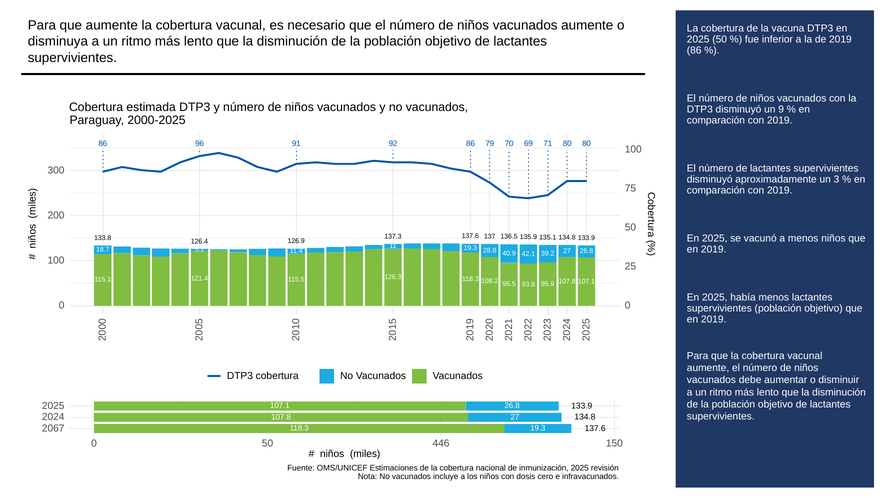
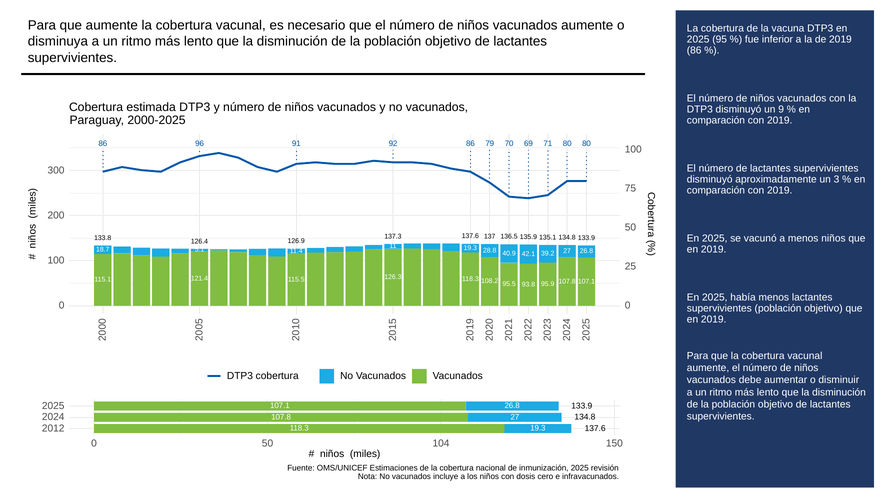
2025 50: 50 -> 95 (720, 40)
2067: 2067 -> 2012 (53, 428)
446: 446 -> 104 (441, 443)
